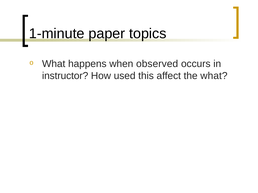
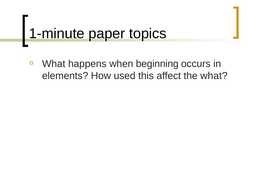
observed: observed -> beginning (157, 64)
instructor: instructor -> elements (65, 76)
